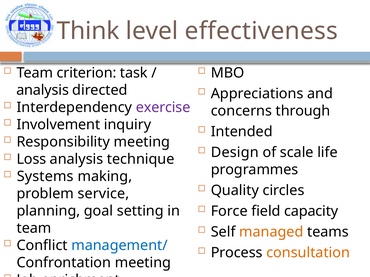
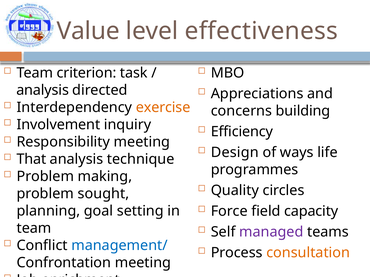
Think: Think -> Value (88, 31)
exercise colour: purple -> orange (163, 108)
through: through -> building (303, 111)
Intended: Intended -> Efficiency (242, 132)
scale: scale -> ways (297, 153)
Loss: Loss -> That (31, 159)
Systems: Systems -> Problem (45, 177)
service: service -> sought (103, 194)
managed colour: orange -> purple (271, 232)
